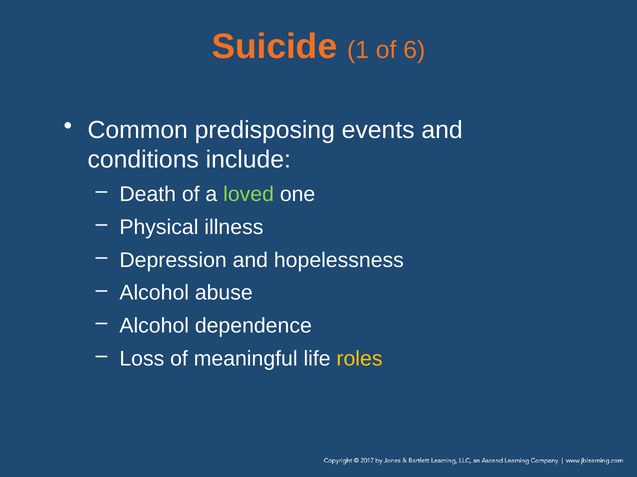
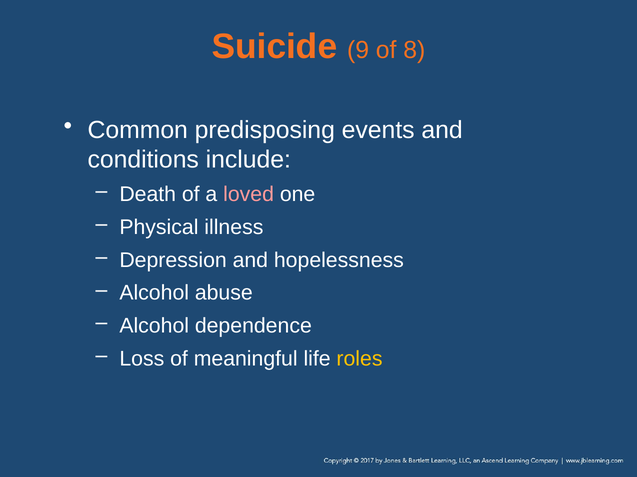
1: 1 -> 9 (358, 50)
6: 6 -> 8 (414, 50)
loved colour: light green -> pink (249, 195)
